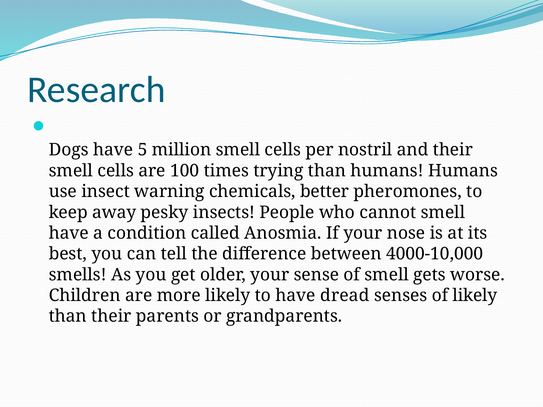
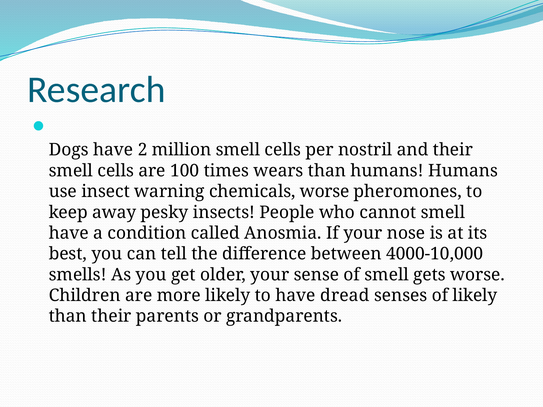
5: 5 -> 2 (143, 150)
trying: trying -> wears (278, 171)
chemicals better: better -> worse (325, 192)
